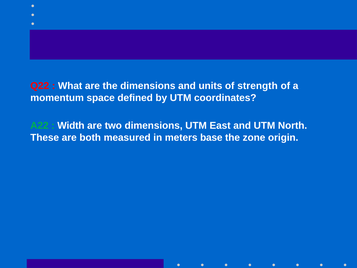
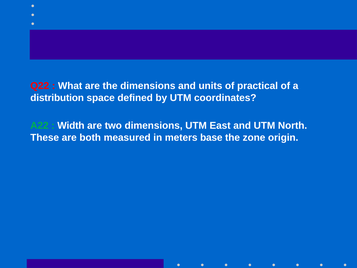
strength: strength -> practical (258, 86)
momentum: momentum -> distribution (57, 98)
